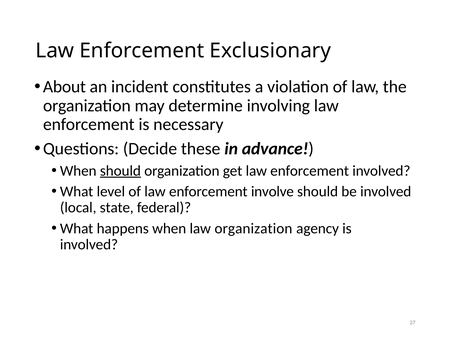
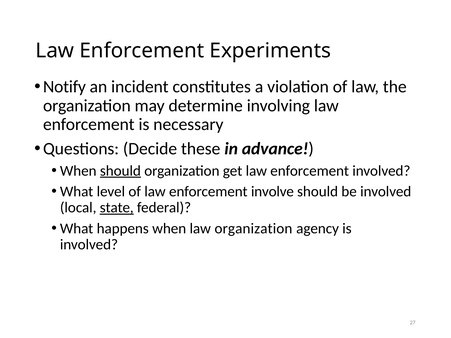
Exclusionary: Exclusionary -> Experiments (270, 51)
About: About -> Notify (64, 87)
state underline: none -> present (117, 208)
